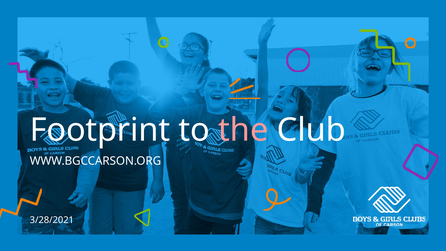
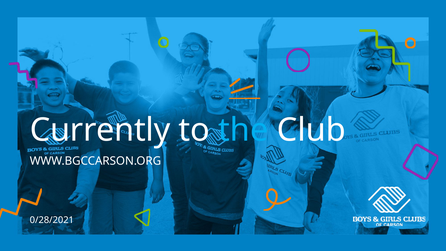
Footprint: Footprint -> Currently (100, 130)
the colour: pink -> light blue (243, 130)
3/28/2021: 3/28/2021 -> 0/28/2021 (52, 220)
